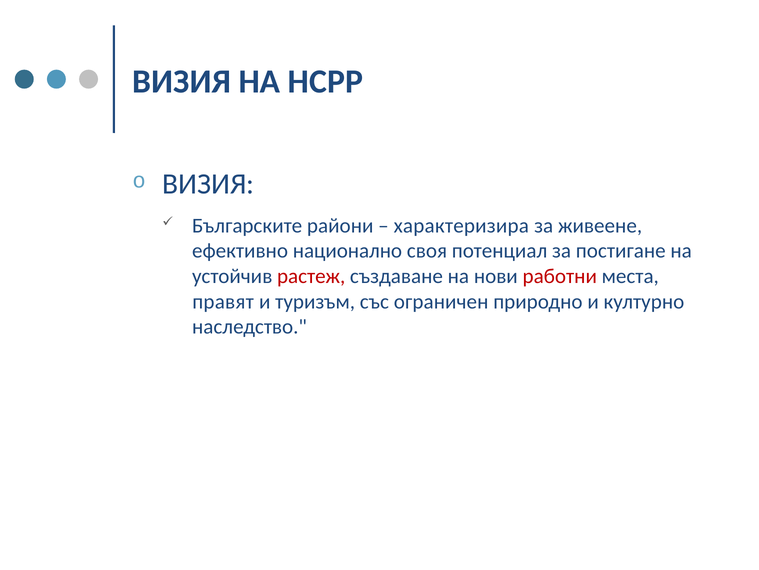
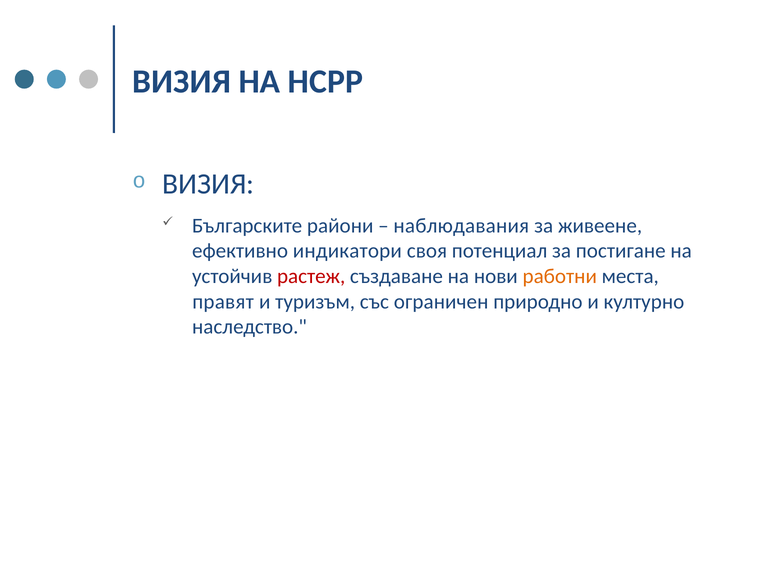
характеризира: характеризира -> наблюдавания (461, 225)
национално: национално -> индикатори (347, 251)
работни colour: red -> orange (560, 276)
